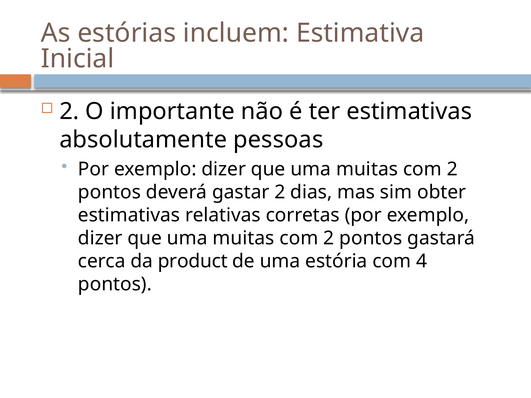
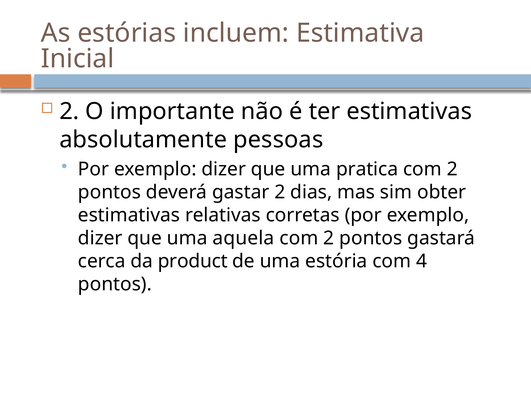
muitas: muitas -> pratica (367, 169)
muitas: muitas -> aquela (243, 238)
